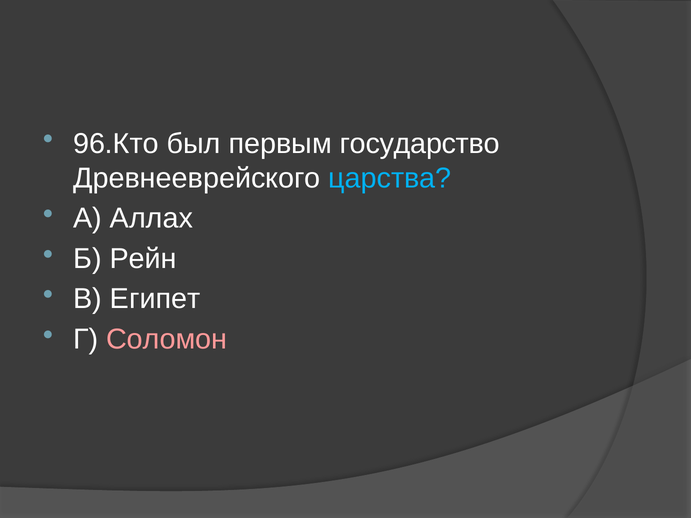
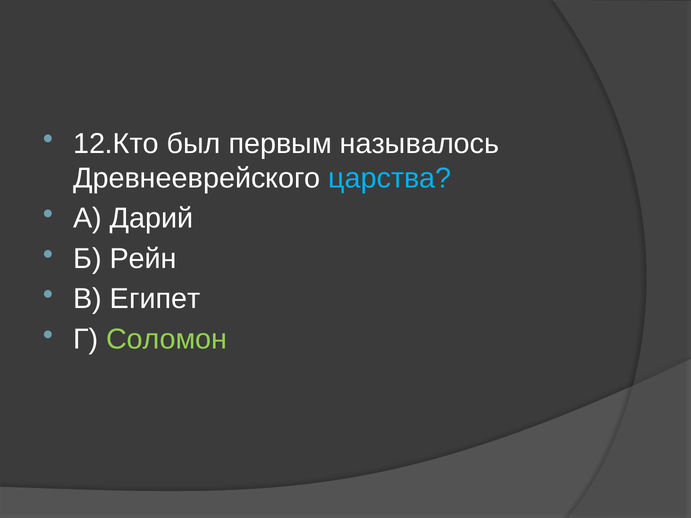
96.Кто: 96.Кто -> 12.Кто (116, 144)
государство: государство -> называлось (420, 144)
Аллах: Аллах -> Дарий (152, 218)
Соломон colour: pink -> light green (167, 339)
